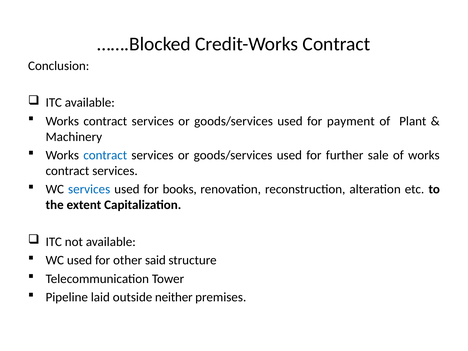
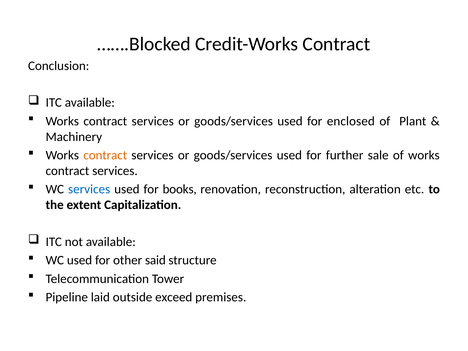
payment: payment -> enclosed (351, 121)
contract colour: blue -> orange (105, 155)
neither: neither -> exceed (174, 297)
